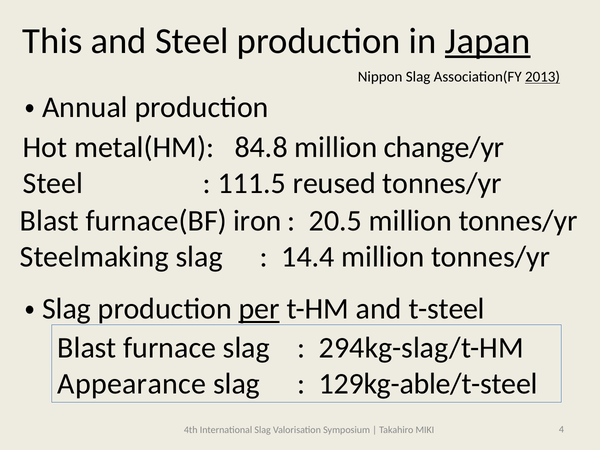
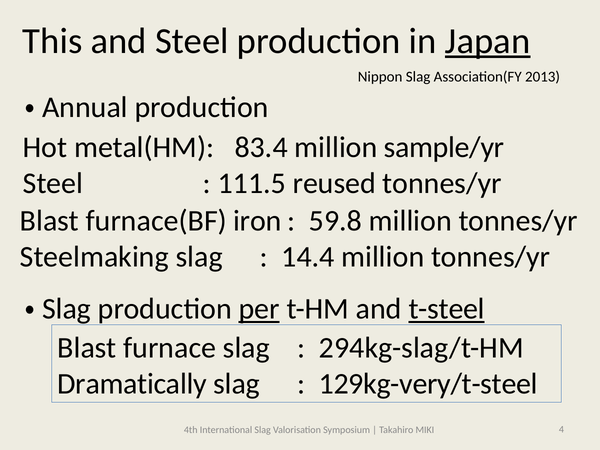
2013 underline: present -> none (543, 77)
84.8: 84.8 -> 83.4 (261, 147)
change/yr: change/yr -> sample/yr (444, 147)
20.5: 20.5 -> 59.8 (336, 221)
t-steel underline: none -> present (447, 309)
Appearance: Appearance -> Dramatically (132, 384)
129kg-able/t-steel: 129kg-able/t-steel -> 129kg-very/t-steel (428, 384)
